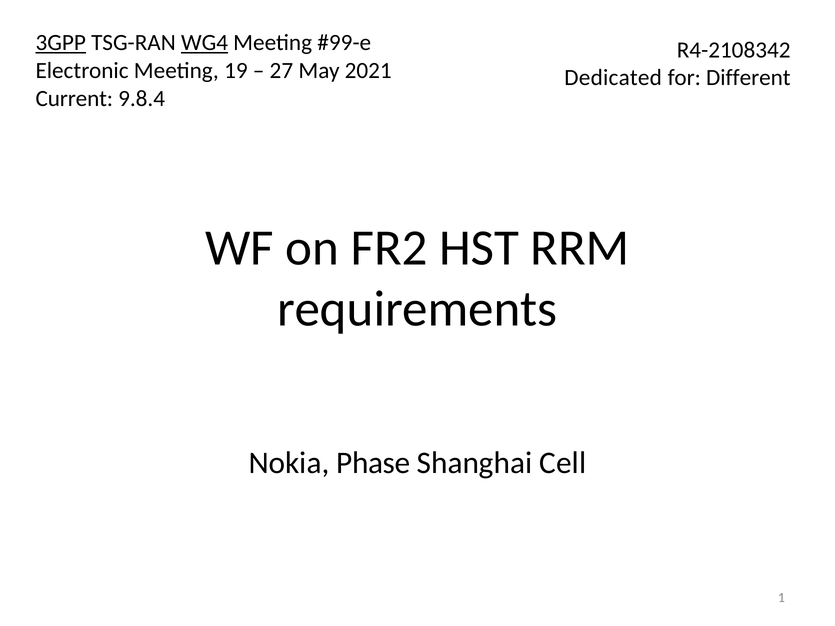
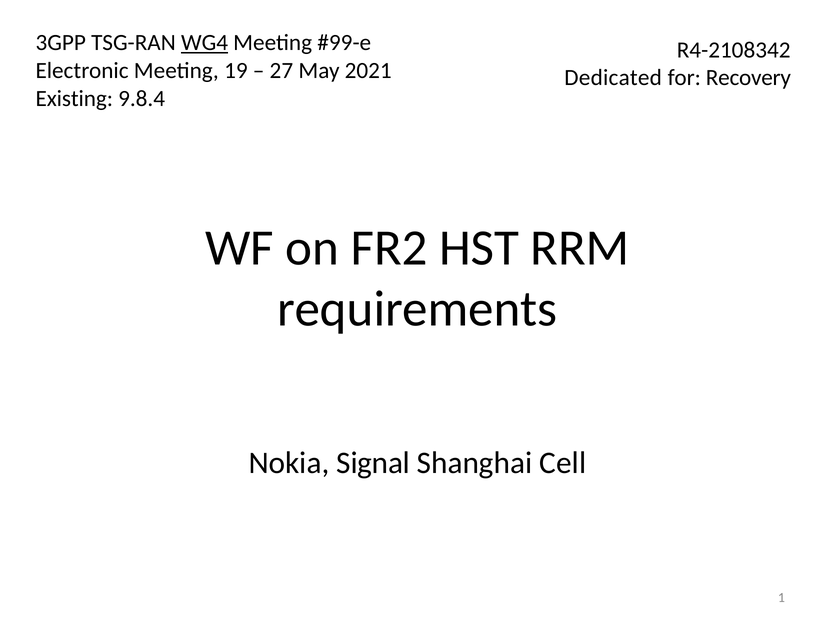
3GPP underline: present -> none (61, 43)
Different: Different -> Recovery (748, 78)
Current: Current -> Existing (74, 98)
Phase: Phase -> Signal (373, 463)
